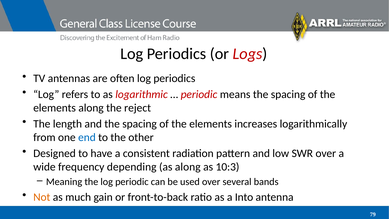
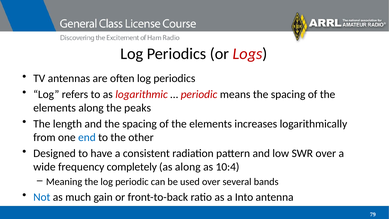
reject: reject -> peaks (138, 108)
depending: depending -> completely (132, 167)
10:3: 10:3 -> 10:4 (227, 167)
Not colour: orange -> blue (42, 197)
